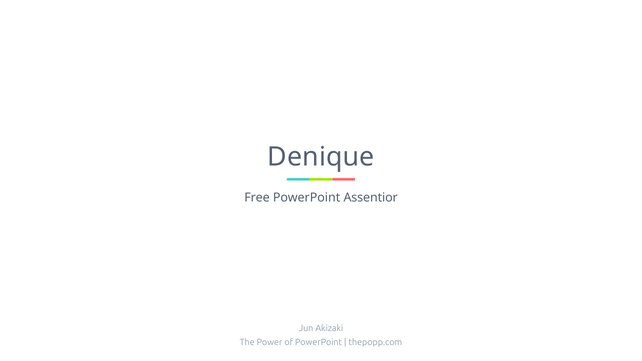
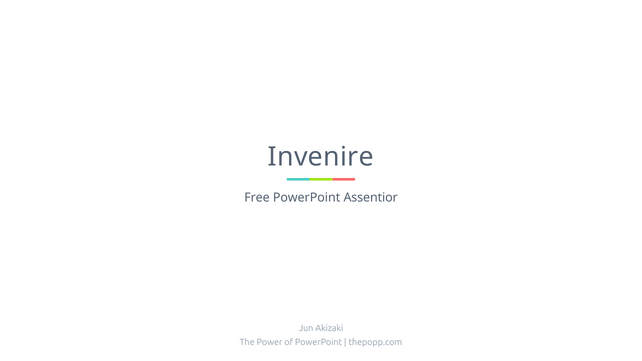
Denique: Denique -> Invenire (321, 157)
